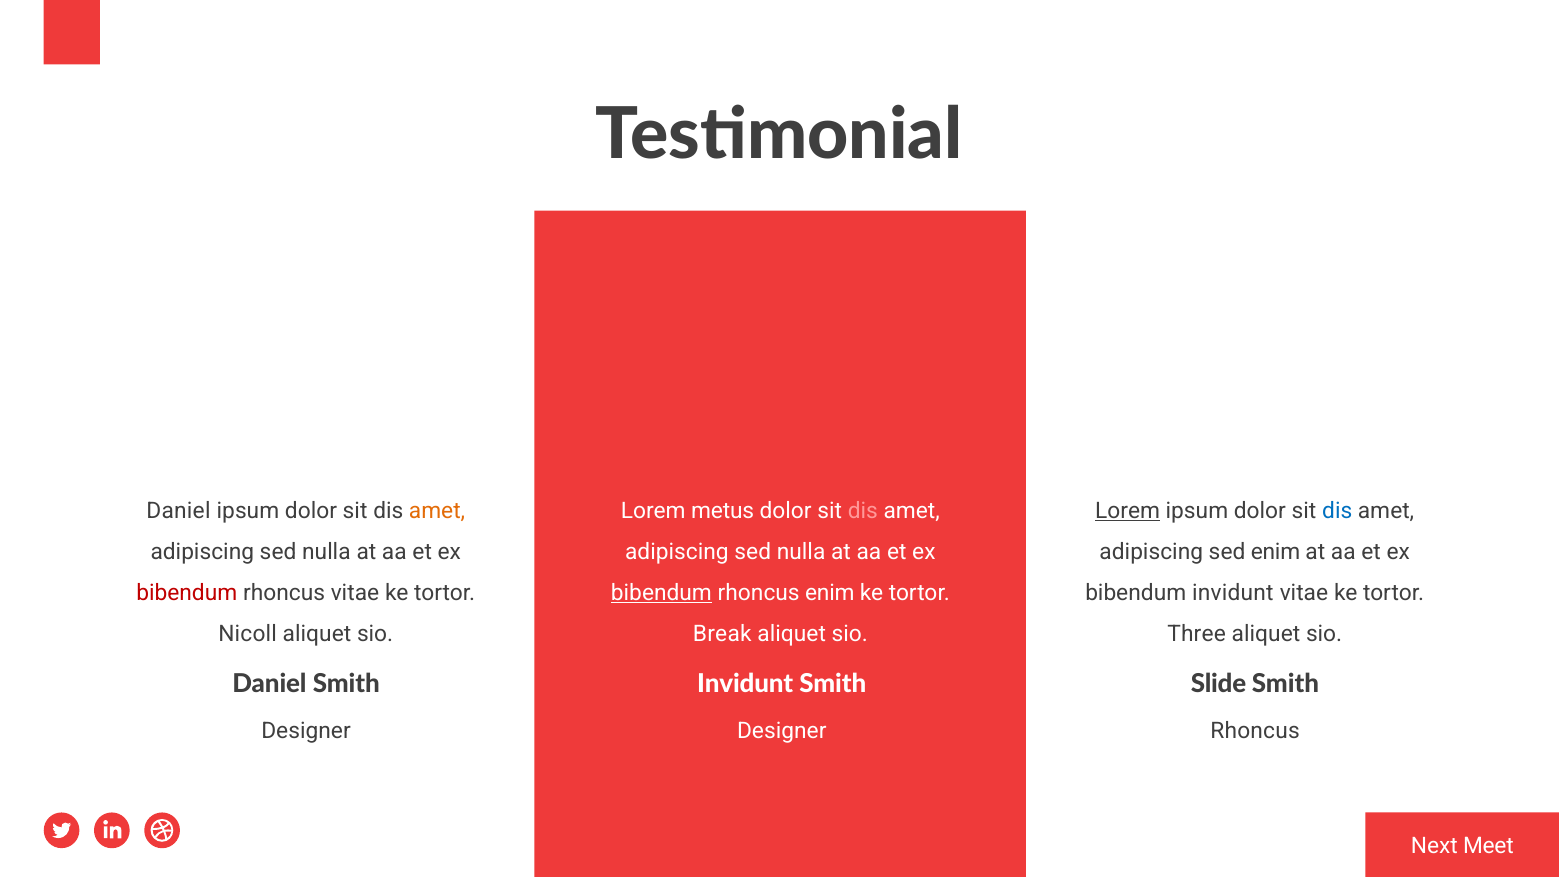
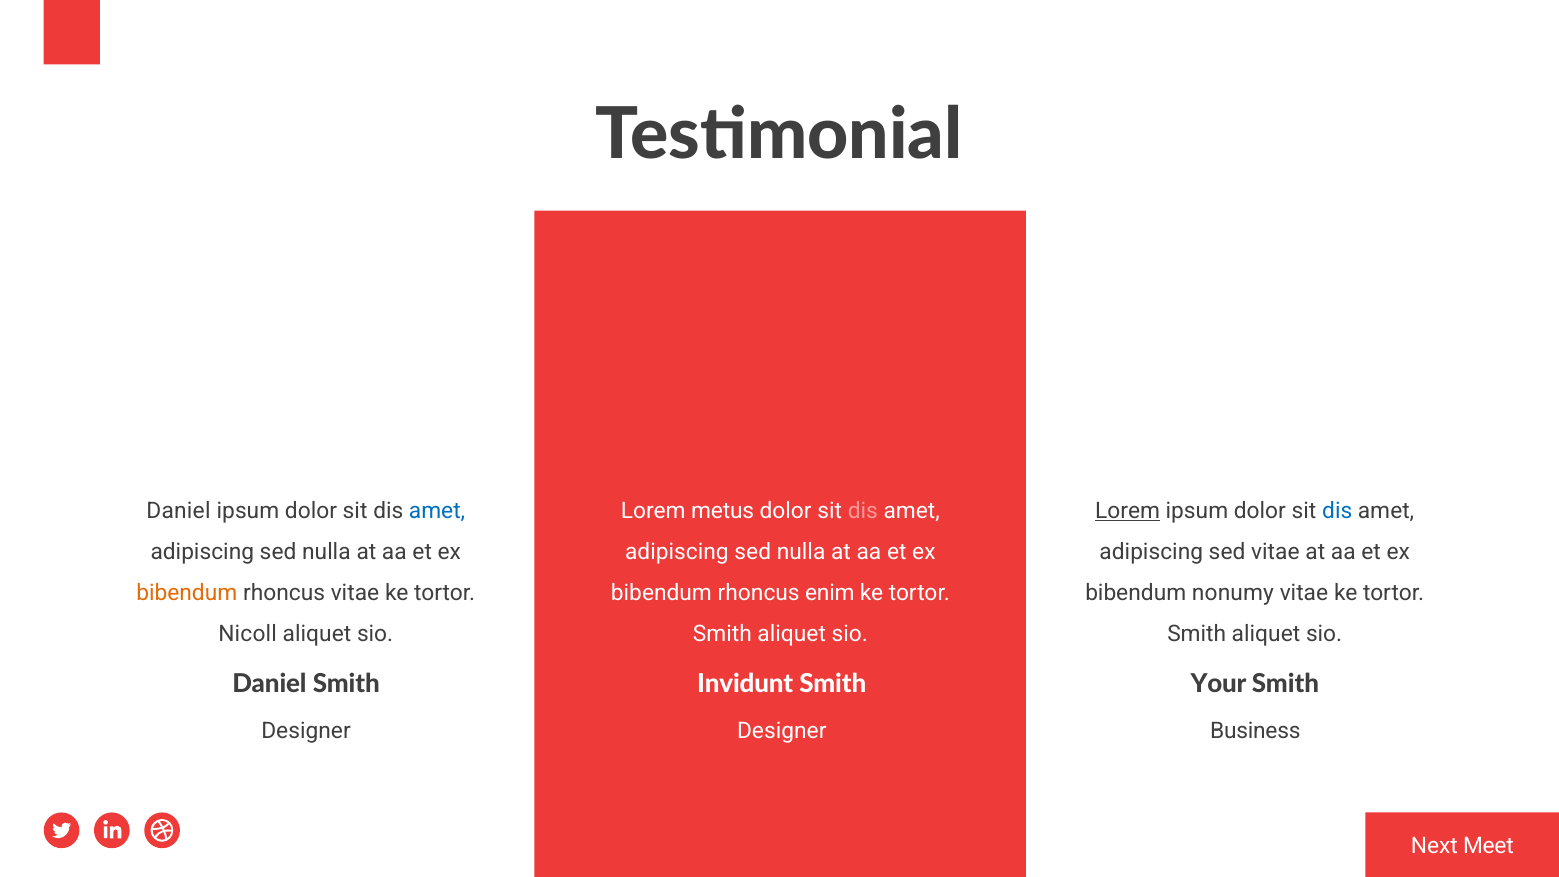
amet colour: orange -> blue (437, 511)
sed enim: enim -> vitae (1275, 552)
bibendum colour: red -> orange (187, 593)
bibendum underline: present -> none (661, 593)
bibendum invidunt: invidunt -> nonumy (1233, 593)
Break: Break -> Smith (722, 634)
Three: Three -> Smith (1197, 634)
Slide: Slide -> Your (1219, 684)
Rhoncus: Rhoncus -> Business (1255, 731)
